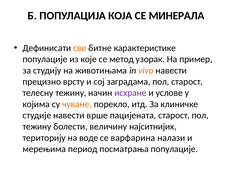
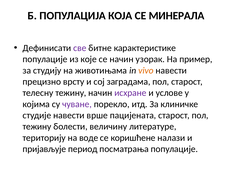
све colour: orange -> purple (80, 48)
се метод: метод -> начин (122, 59)
чуване colour: orange -> purple (77, 104)
најситнијих: најситнијих -> литературе (153, 127)
варфарина: варфарина -> коришћене (133, 138)
мерењима: мерењима -> пријављује (44, 149)
